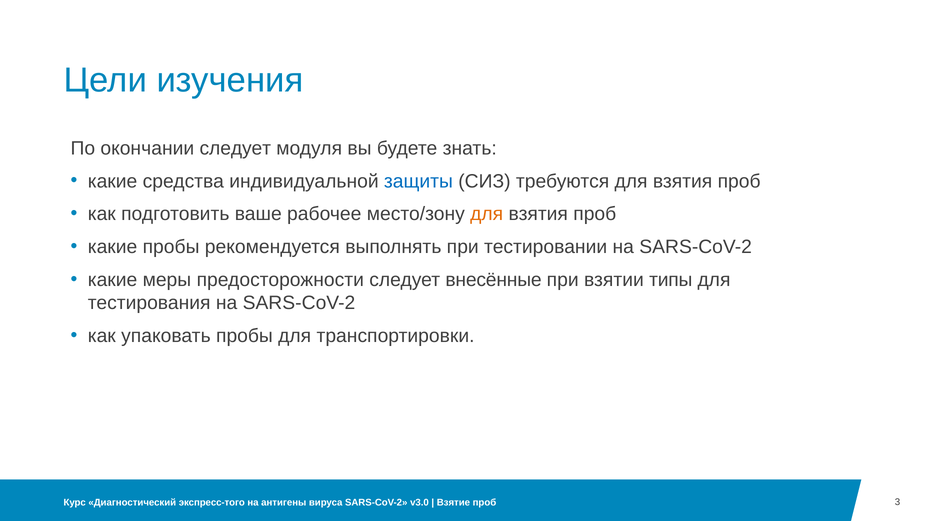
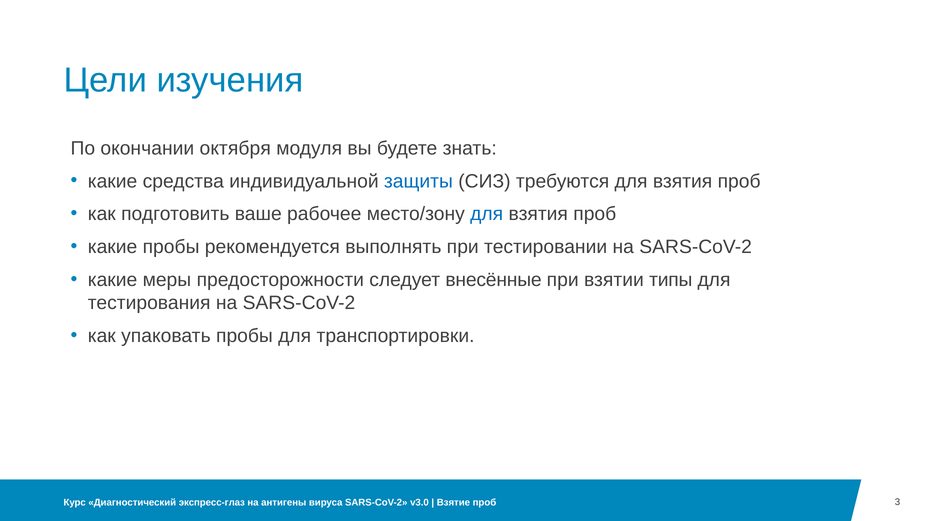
окончании следует: следует -> октября (235, 148)
для colour: orange -> blue (487, 214)
экспресс-того: экспресс-того -> экспресс-глаз (212, 502)
